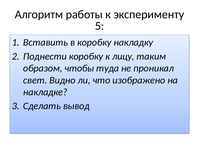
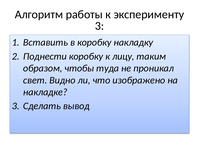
5: 5 -> 3 (99, 26)
